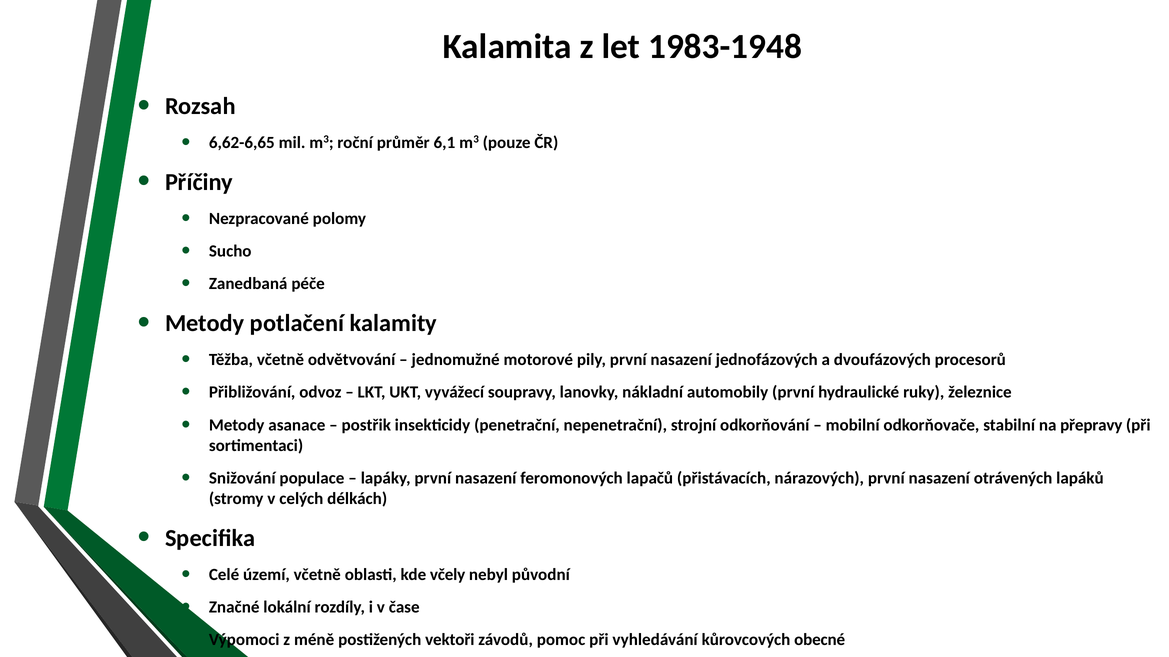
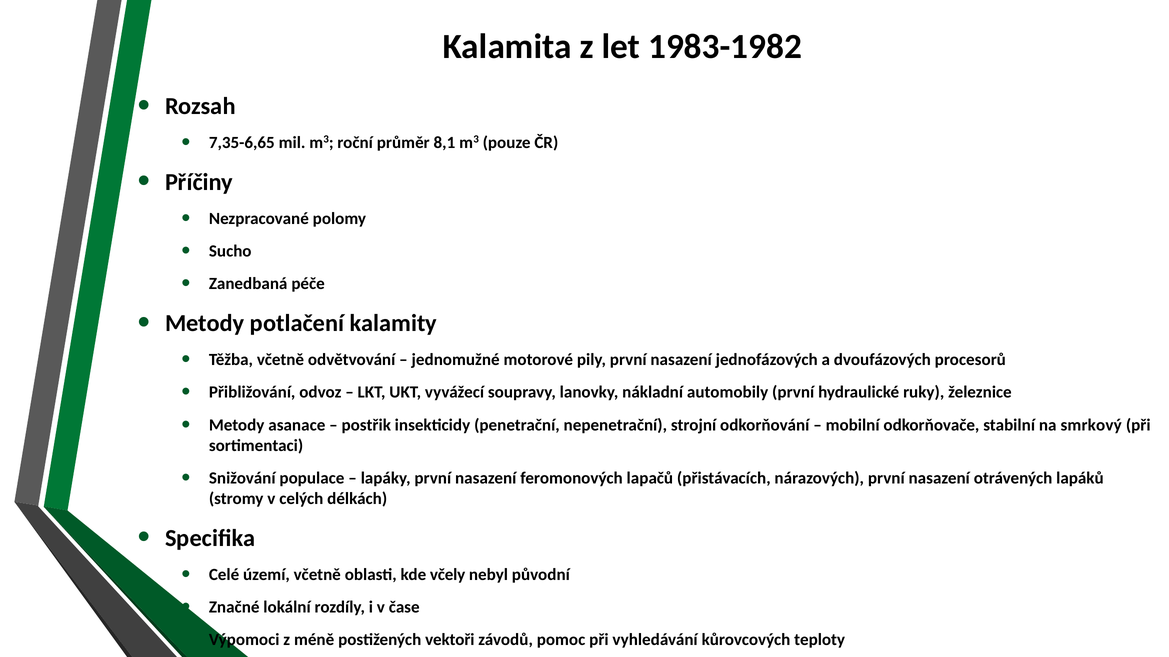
1983-1948: 1983-1948 -> 1983-1982 (725, 47)
6,62-6,65: 6,62-6,65 -> 7,35-6,65 (242, 143)
6,1: 6,1 -> 8,1 (444, 143)
přepravy: přepravy -> smrkový (1091, 425)
obecné: obecné -> teploty (820, 640)
